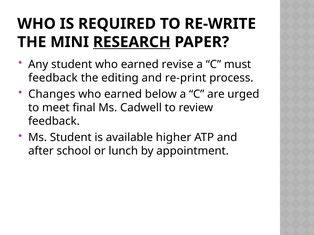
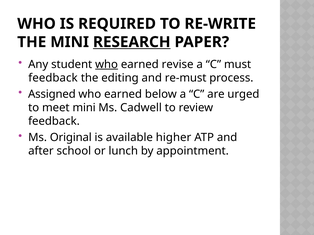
who underline: none -> present (107, 64)
re-print: re-print -> re-must (186, 78)
Changes: Changes -> Assigned (52, 94)
meet final: final -> mini (84, 108)
Ms Student: Student -> Original (71, 138)
